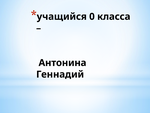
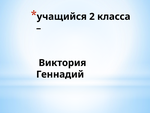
0: 0 -> 2 (92, 17)
Антонина: Антонина -> Виктория (62, 63)
